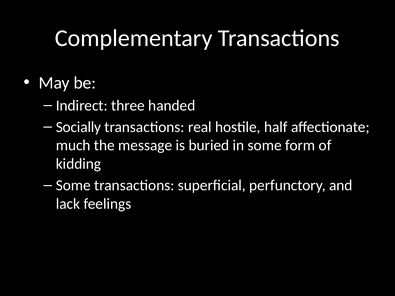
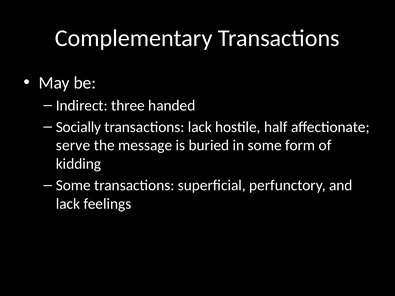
transactions real: real -> lack (200, 127)
much: much -> serve (73, 146)
